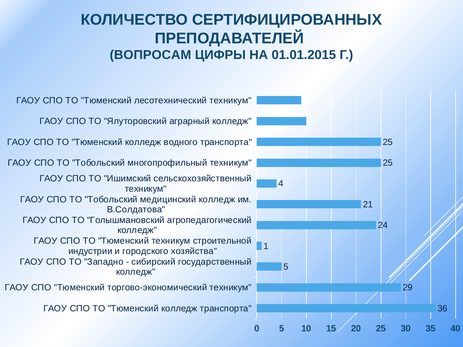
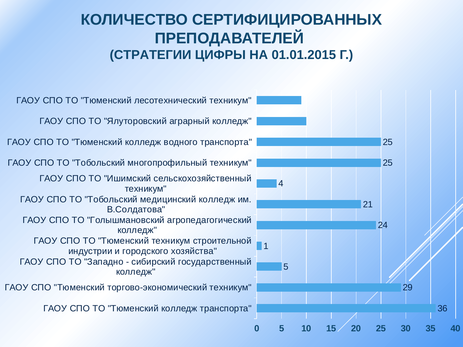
ВОПРОСАМ: ВОПРОСАМ -> СТРАТЕГИИ (151, 55)
